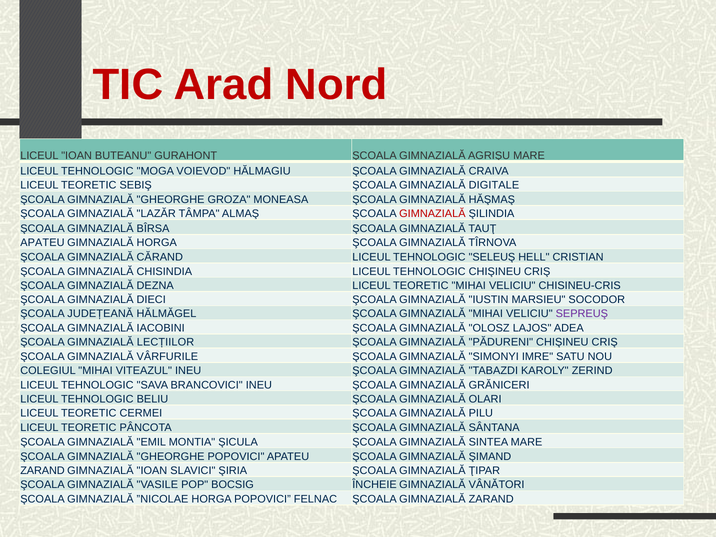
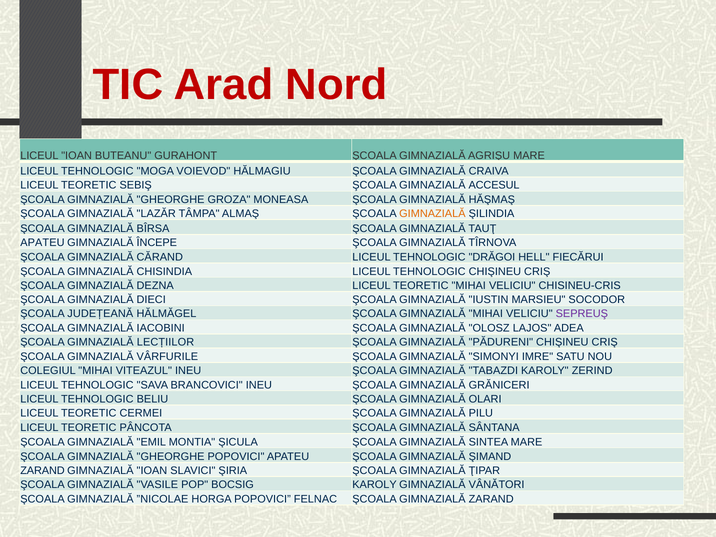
DIGITALE: DIGITALE -> ACCESUL (494, 185)
GIMNAZIALĂ colour: red -> orange (432, 214)
GIMNAZIALĂ HORGA: HORGA -> ÎNCEPE (157, 243)
SELEUŞ: SELEUŞ -> DRĂGOI (492, 257)
CRISTIAN: CRISTIAN -> FIECĂRUI (578, 257)
BOCSIG ÎNCHEIE: ÎNCHEIE -> KAROLY (375, 485)
